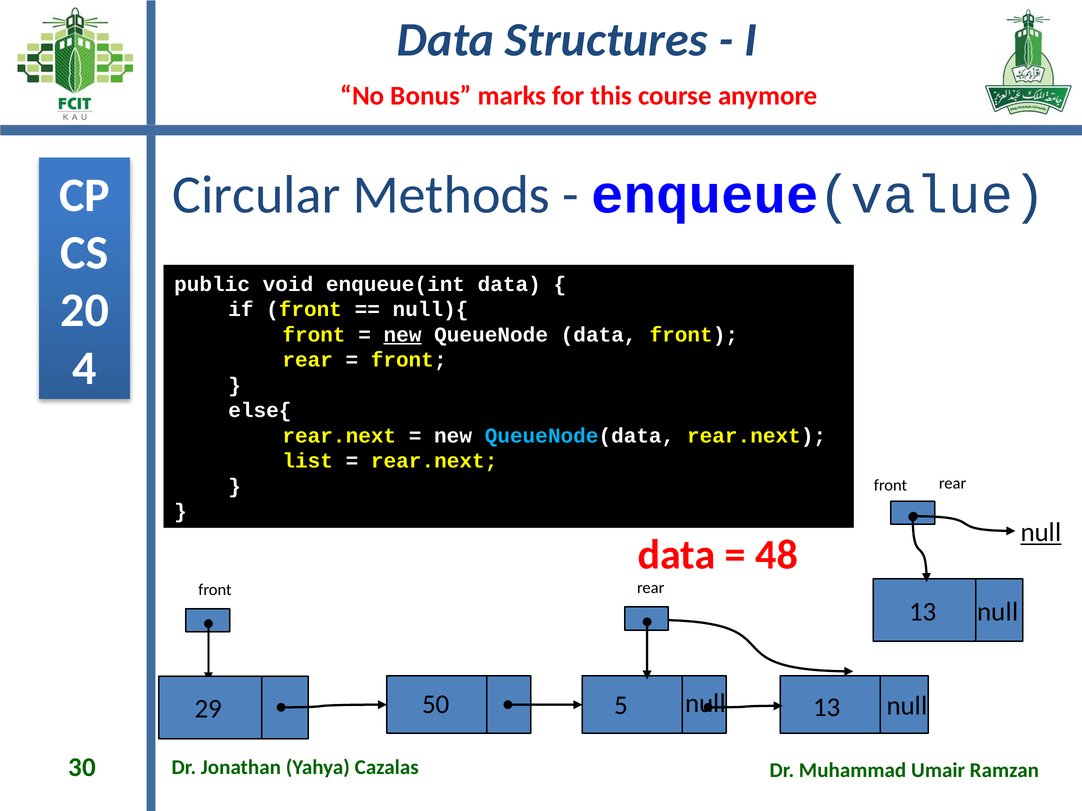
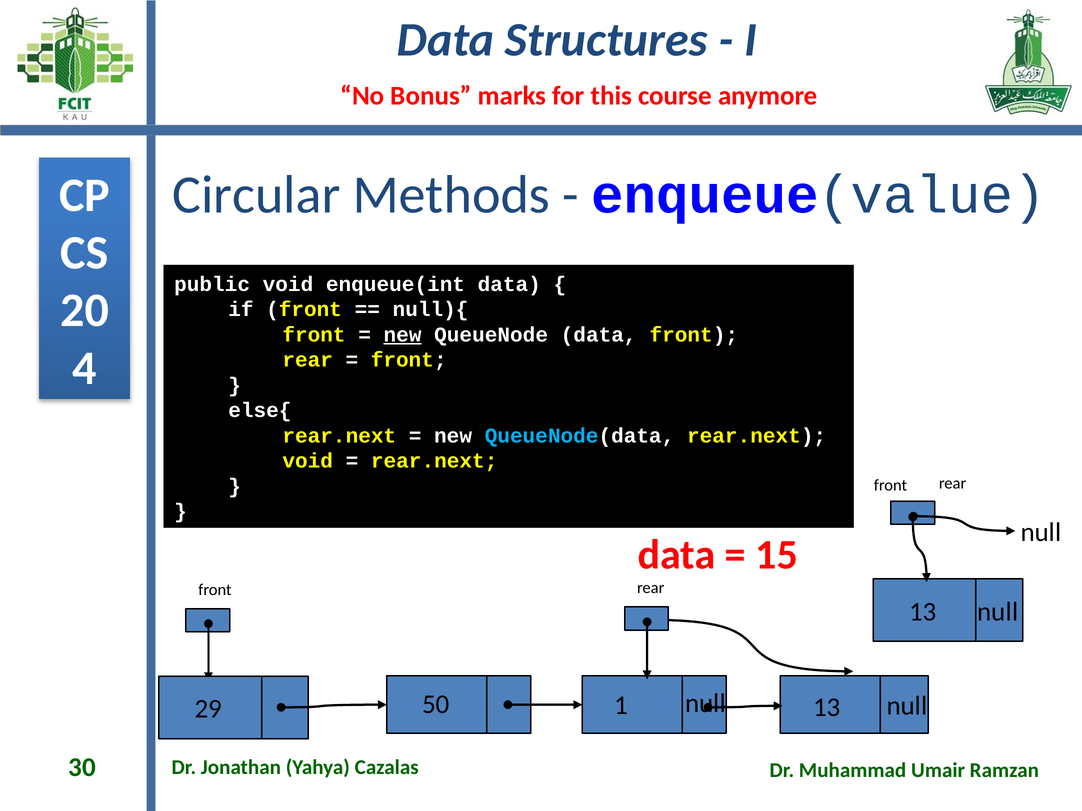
list: list -> void (308, 461)
null underline: present -> none (1041, 533)
48: 48 -> 15 (777, 555)
5: 5 -> 1 (621, 706)
